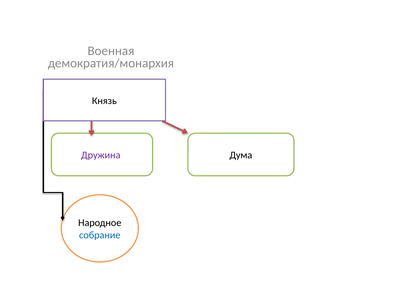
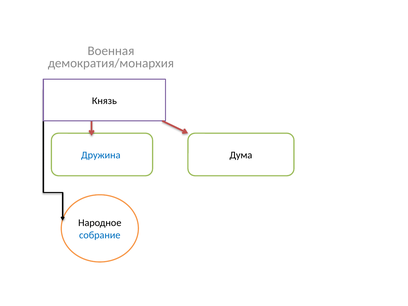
Дружина colour: purple -> blue (101, 155)
